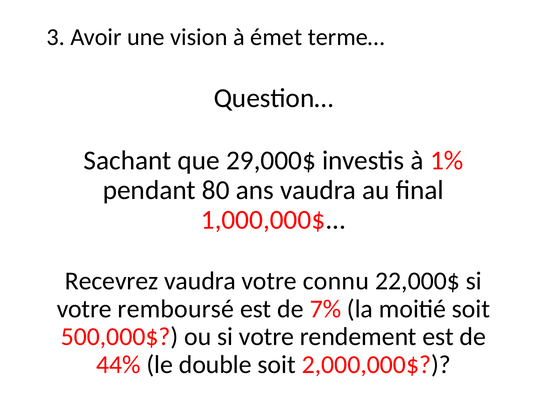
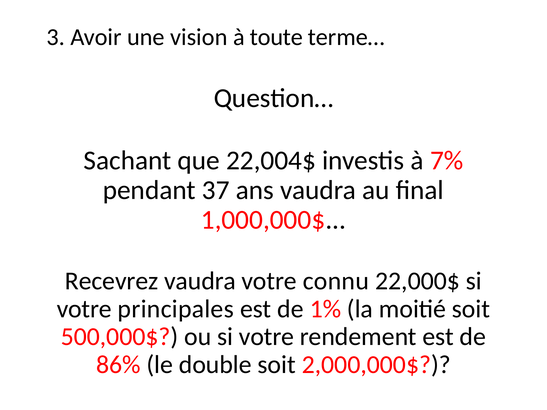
émet: émet -> toute (276, 37)
29,000$: 29,000$ -> 22,004$ (271, 161)
1%: 1% -> 7% (447, 161)
80: 80 -> 37 (216, 190)
remboursé: remboursé -> principales (176, 309)
7%: 7% -> 1% (325, 309)
44%: 44% -> 86% (118, 365)
